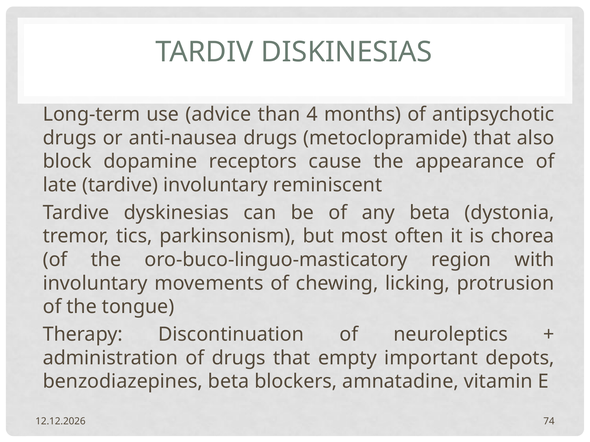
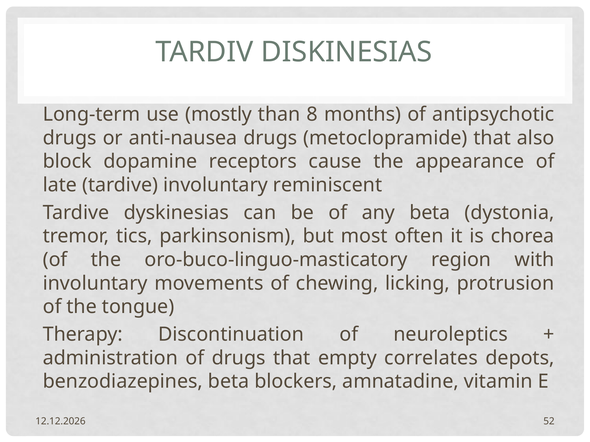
advice: advice -> mostly (219, 114)
4: 4 -> 8 (312, 114)
important: important -> correlates (431, 358)
74: 74 -> 52 (549, 422)
